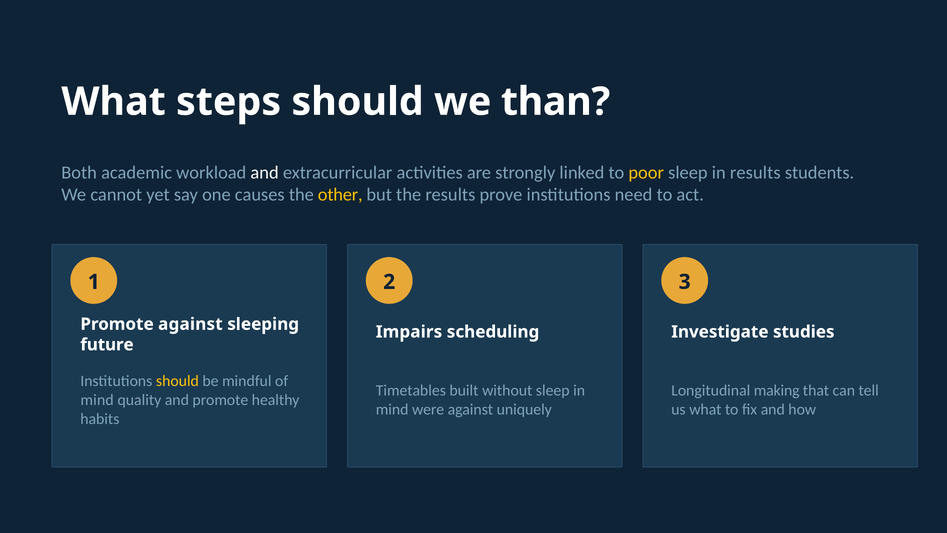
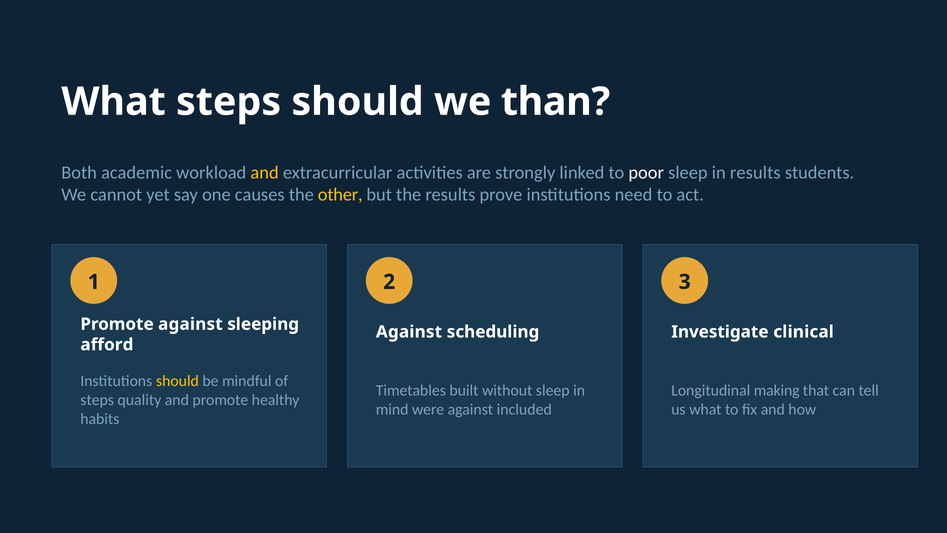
and colour: white -> yellow (265, 173)
poor colour: yellow -> white (646, 173)
Impairs: Impairs -> Against (409, 332)
studies: studies -> clinical (804, 332)
future: future -> afford (107, 345)
mind: mind -> steps (97, 400)
uniquely: uniquely -> included (524, 409)
